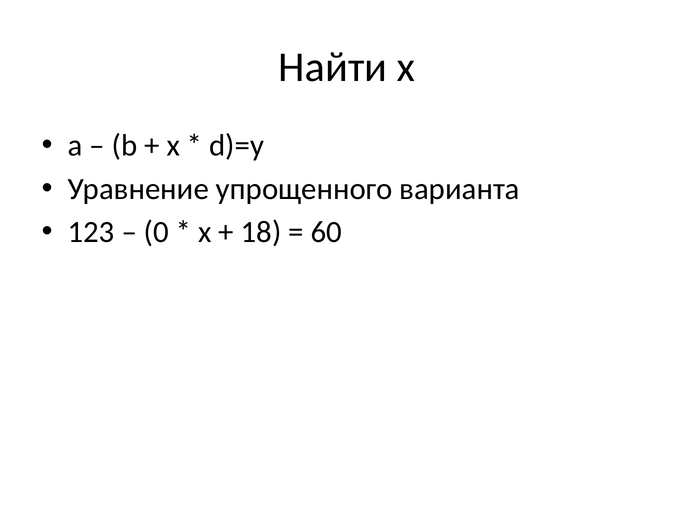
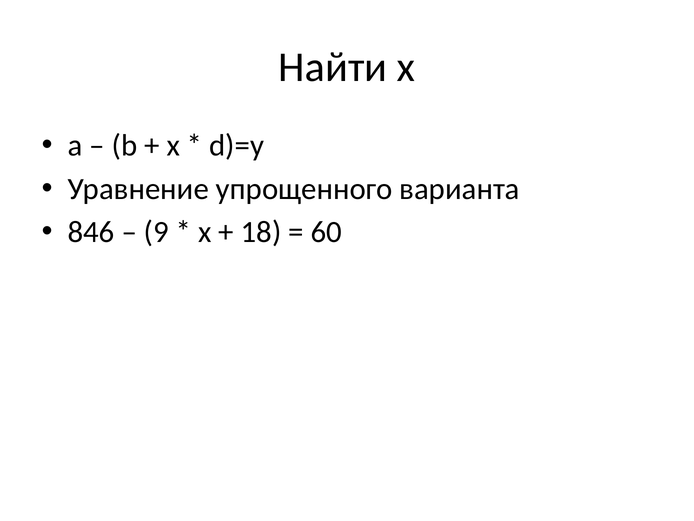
123: 123 -> 846 (91, 232)
0: 0 -> 9 (156, 232)
